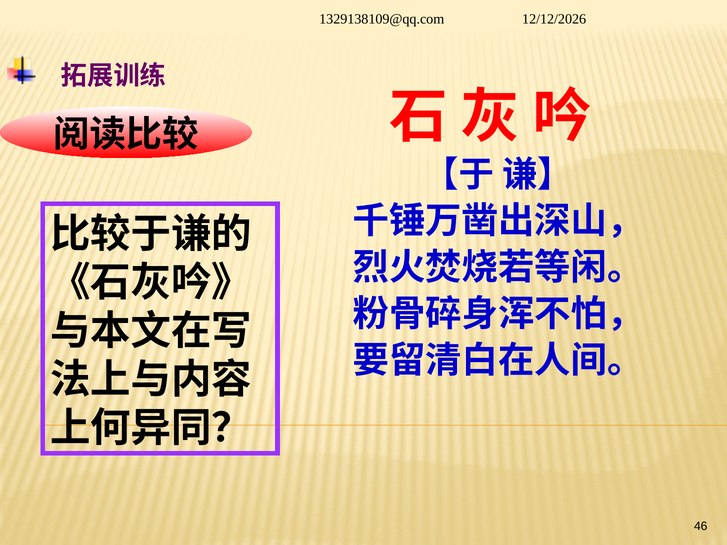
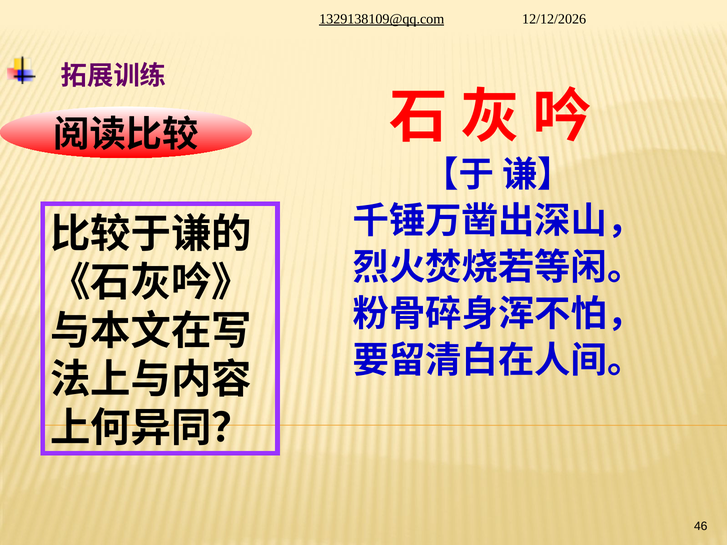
1329138109@qq.com underline: none -> present (382, 19)
